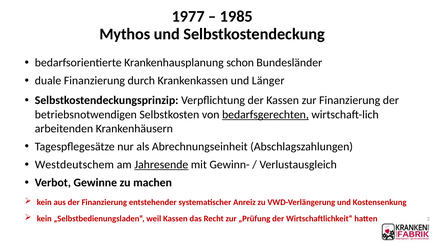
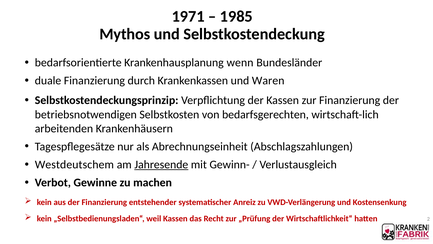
1977: 1977 -> 1971 (188, 16)
schon: schon -> wenn (240, 62)
Länger: Länger -> Waren (268, 81)
bedarfsgerechten underline: present -> none (265, 114)
